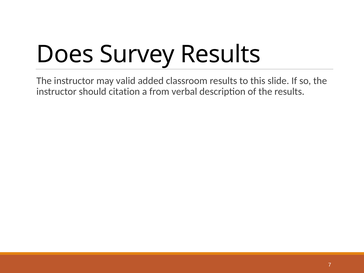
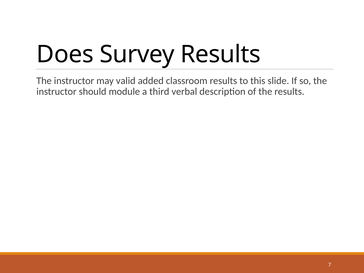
citation: citation -> module (124, 92)
from: from -> third (159, 92)
